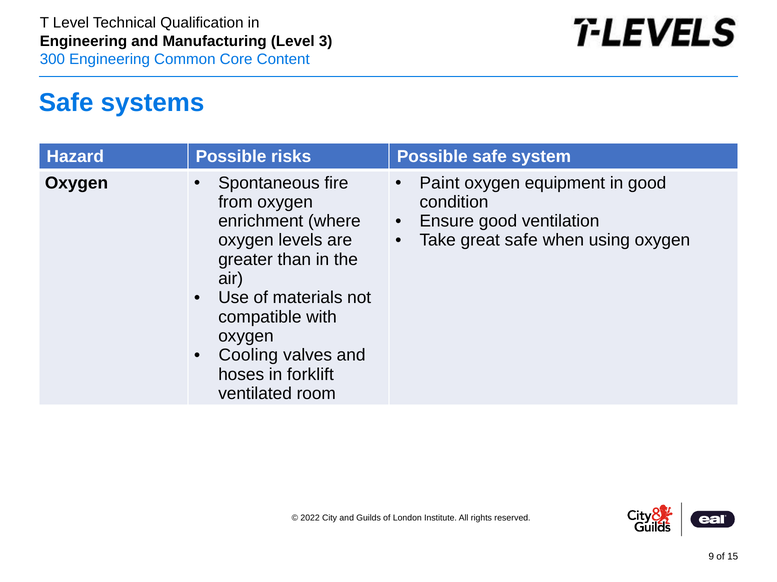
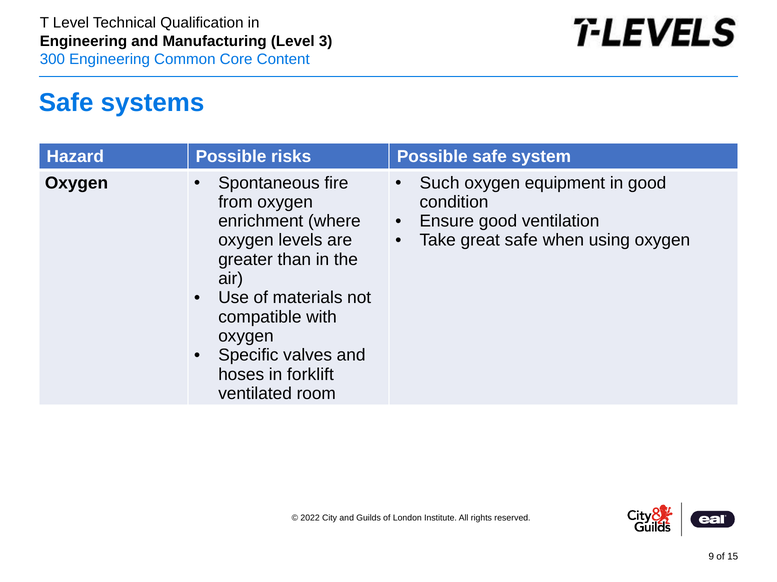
Paint: Paint -> Such (440, 183)
Cooling: Cooling -> Specific (248, 356)
